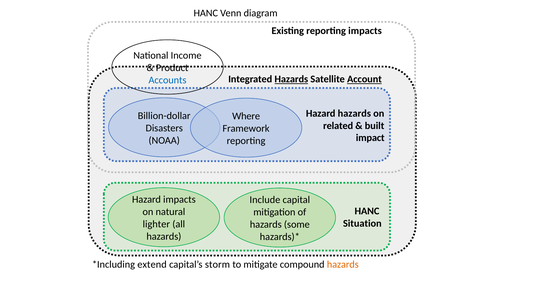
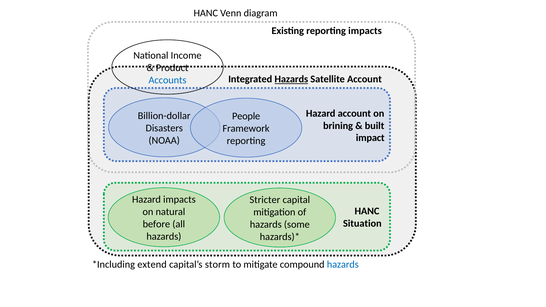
Account underline: present -> none (364, 79)
Hazard hazards: hazards -> account (354, 113)
Where: Where -> People (246, 116)
related: related -> brining (338, 126)
Include: Include -> Stricter (265, 200)
lighter: lighter -> before (156, 224)
hazards colour: orange -> blue (343, 265)
